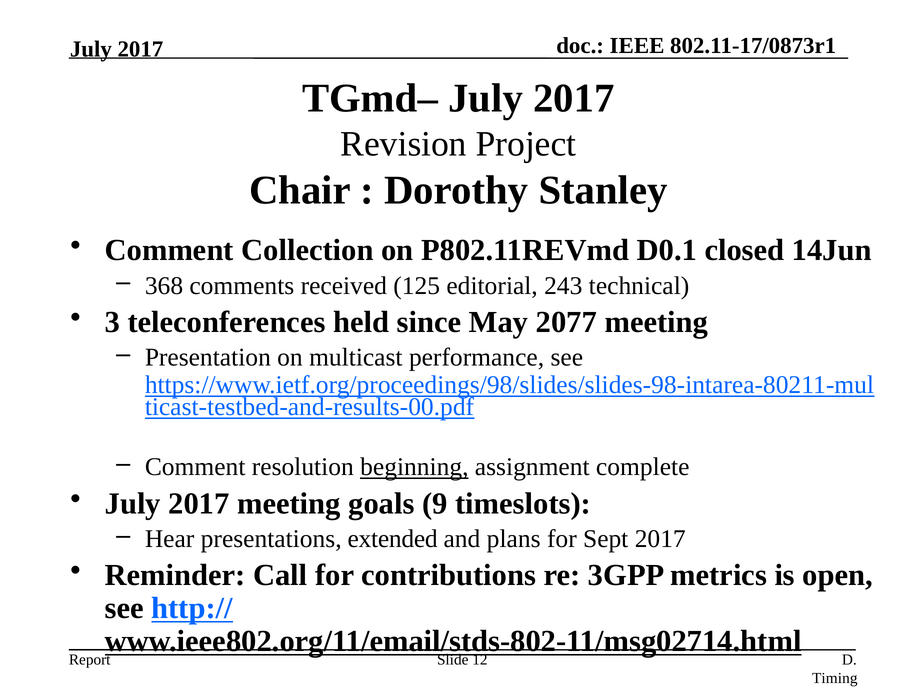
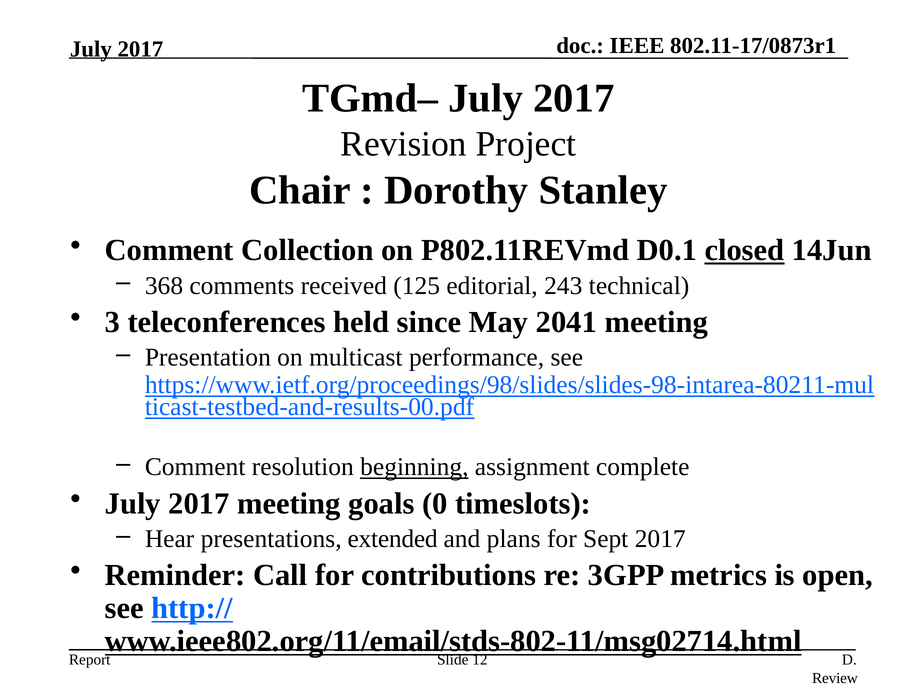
closed underline: none -> present (744, 250)
2077: 2077 -> 2041 (566, 322)
9: 9 -> 0 (435, 503)
Timing: Timing -> Review (835, 678)
